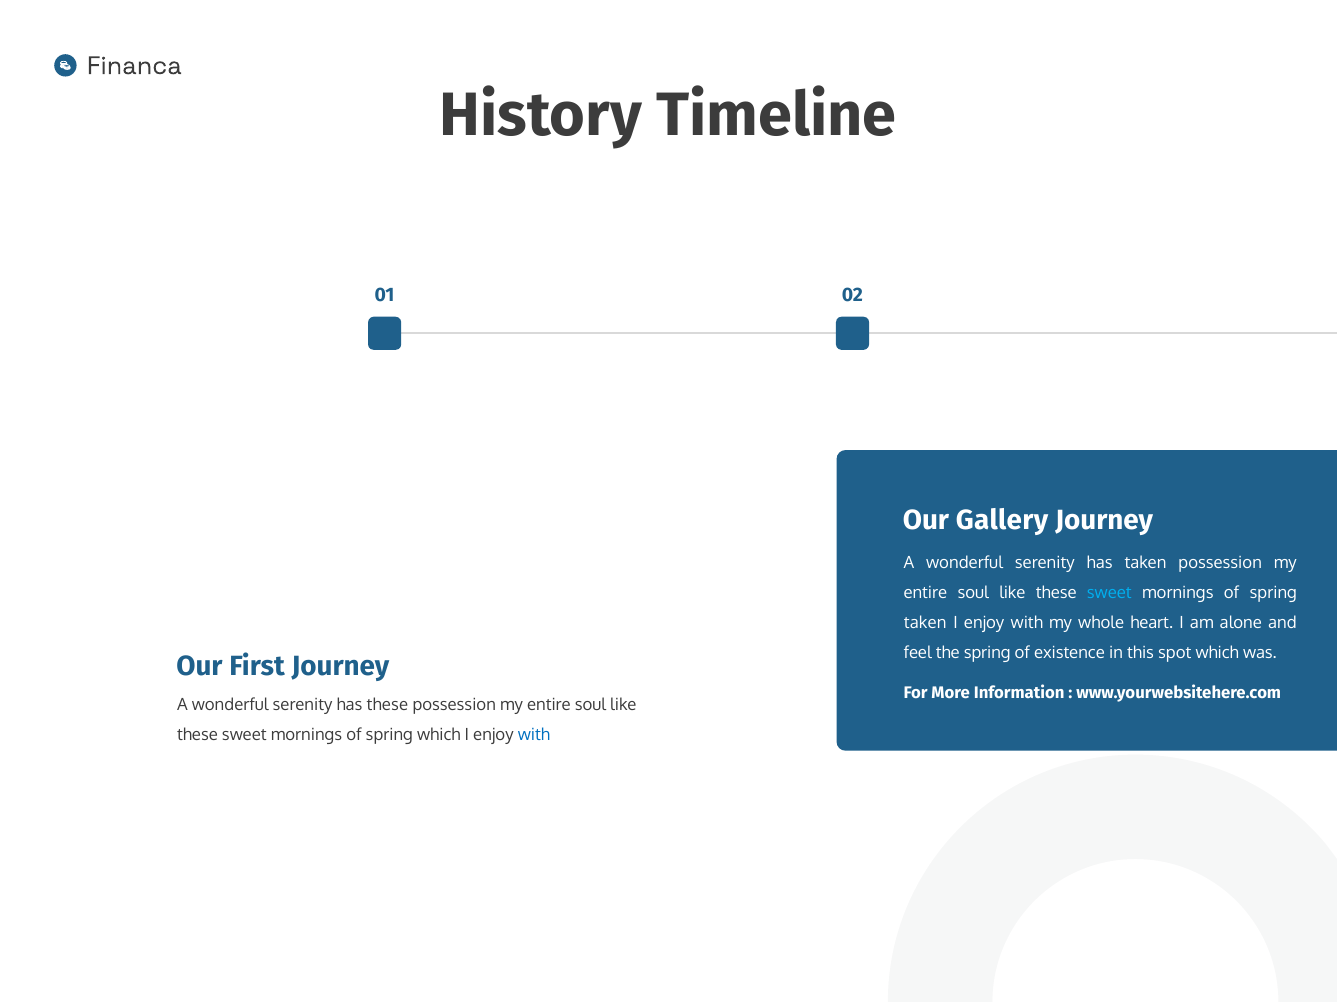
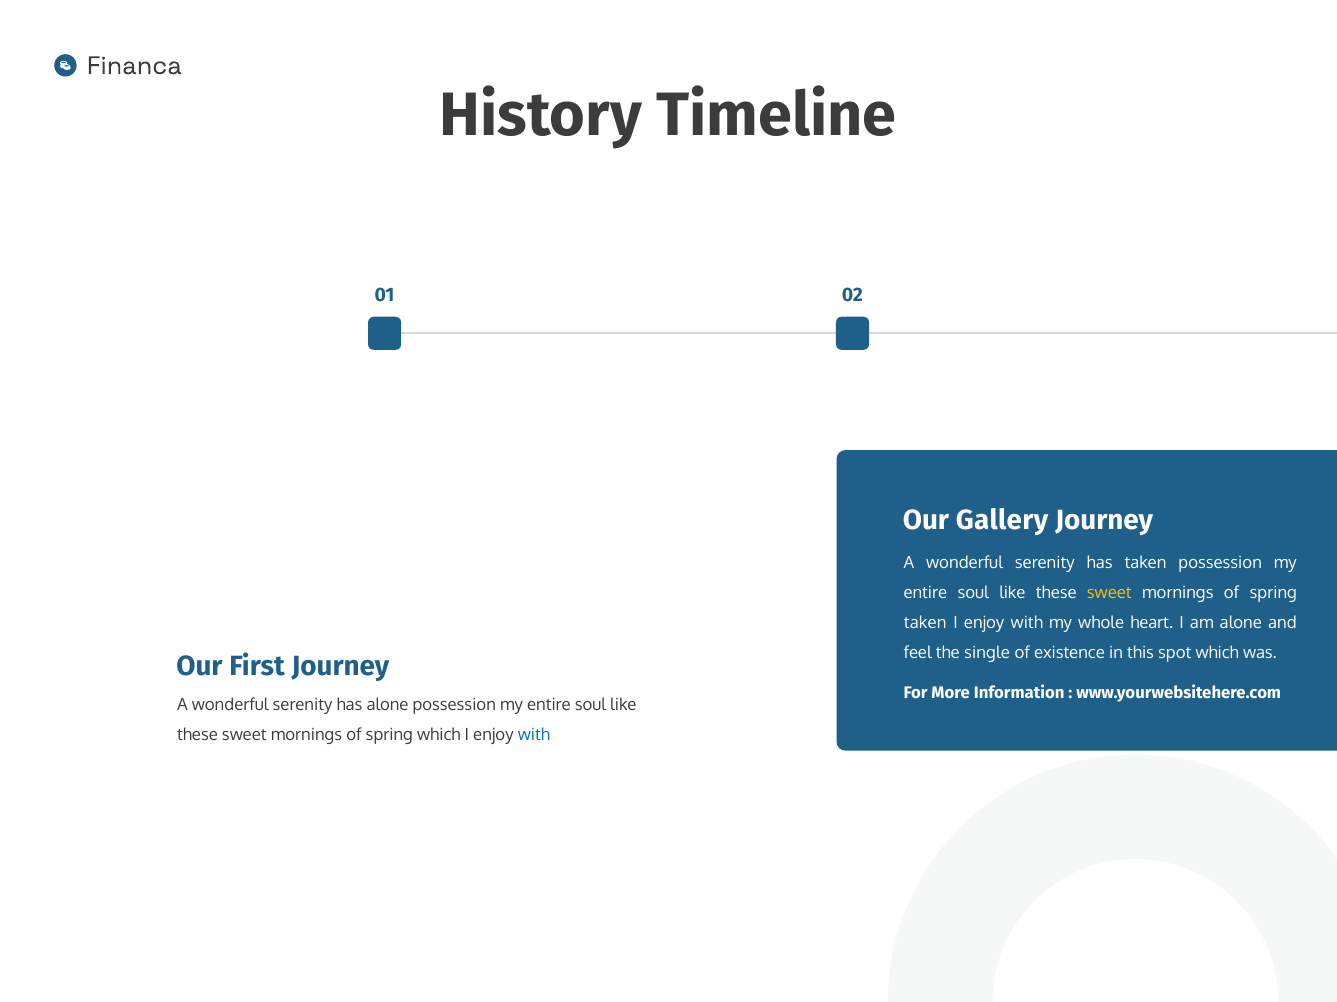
sweet colour: light blue -> yellow (1109, 593)
the spring: spring -> single (987, 654)
has these: these -> alone (388, 705)
